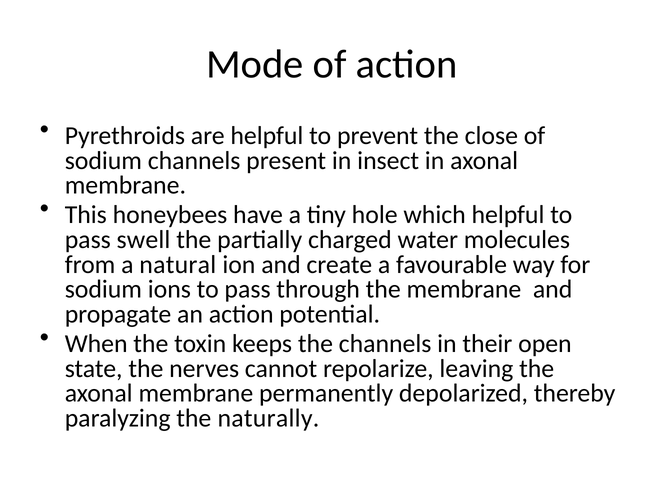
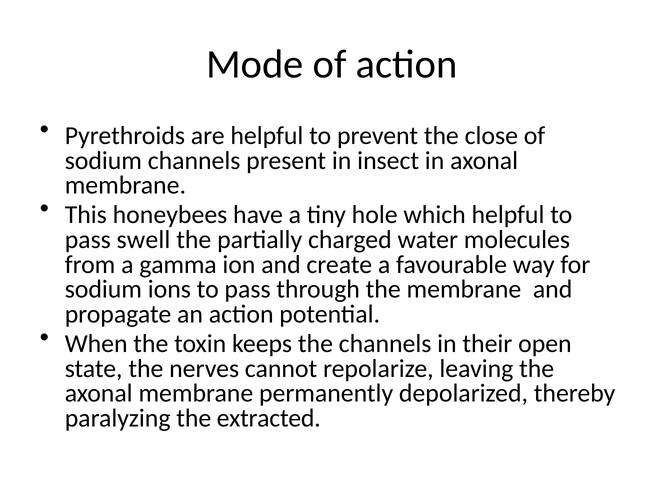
natural: natural -> gamma (178, 265)
naturally: naturally -> extracted (269, 418)
